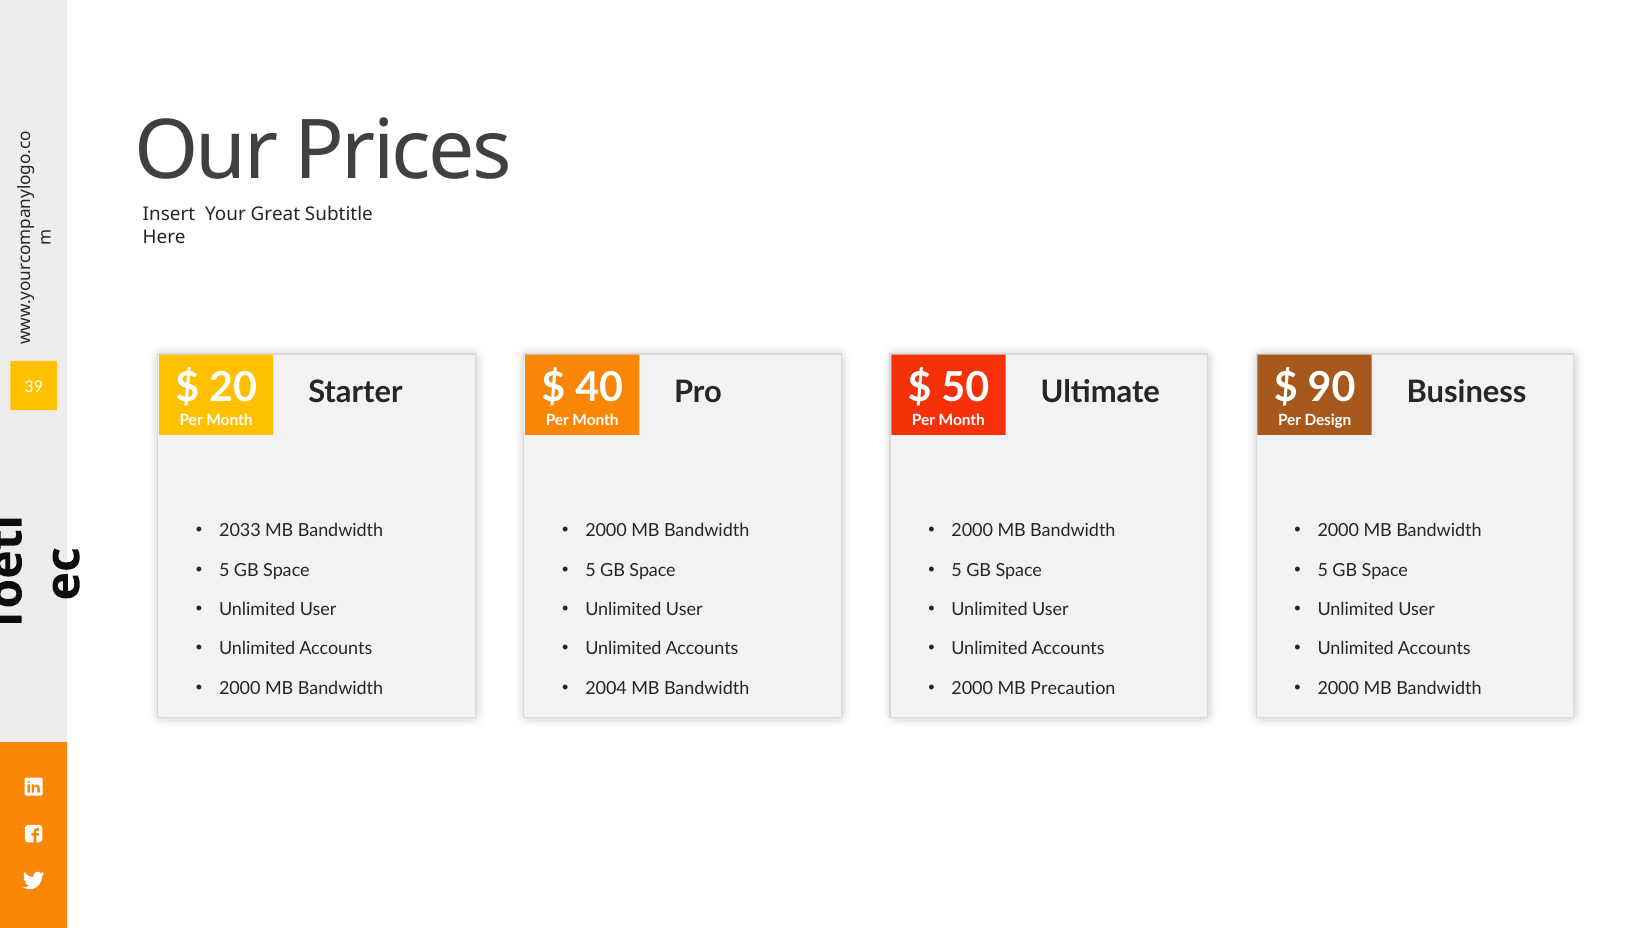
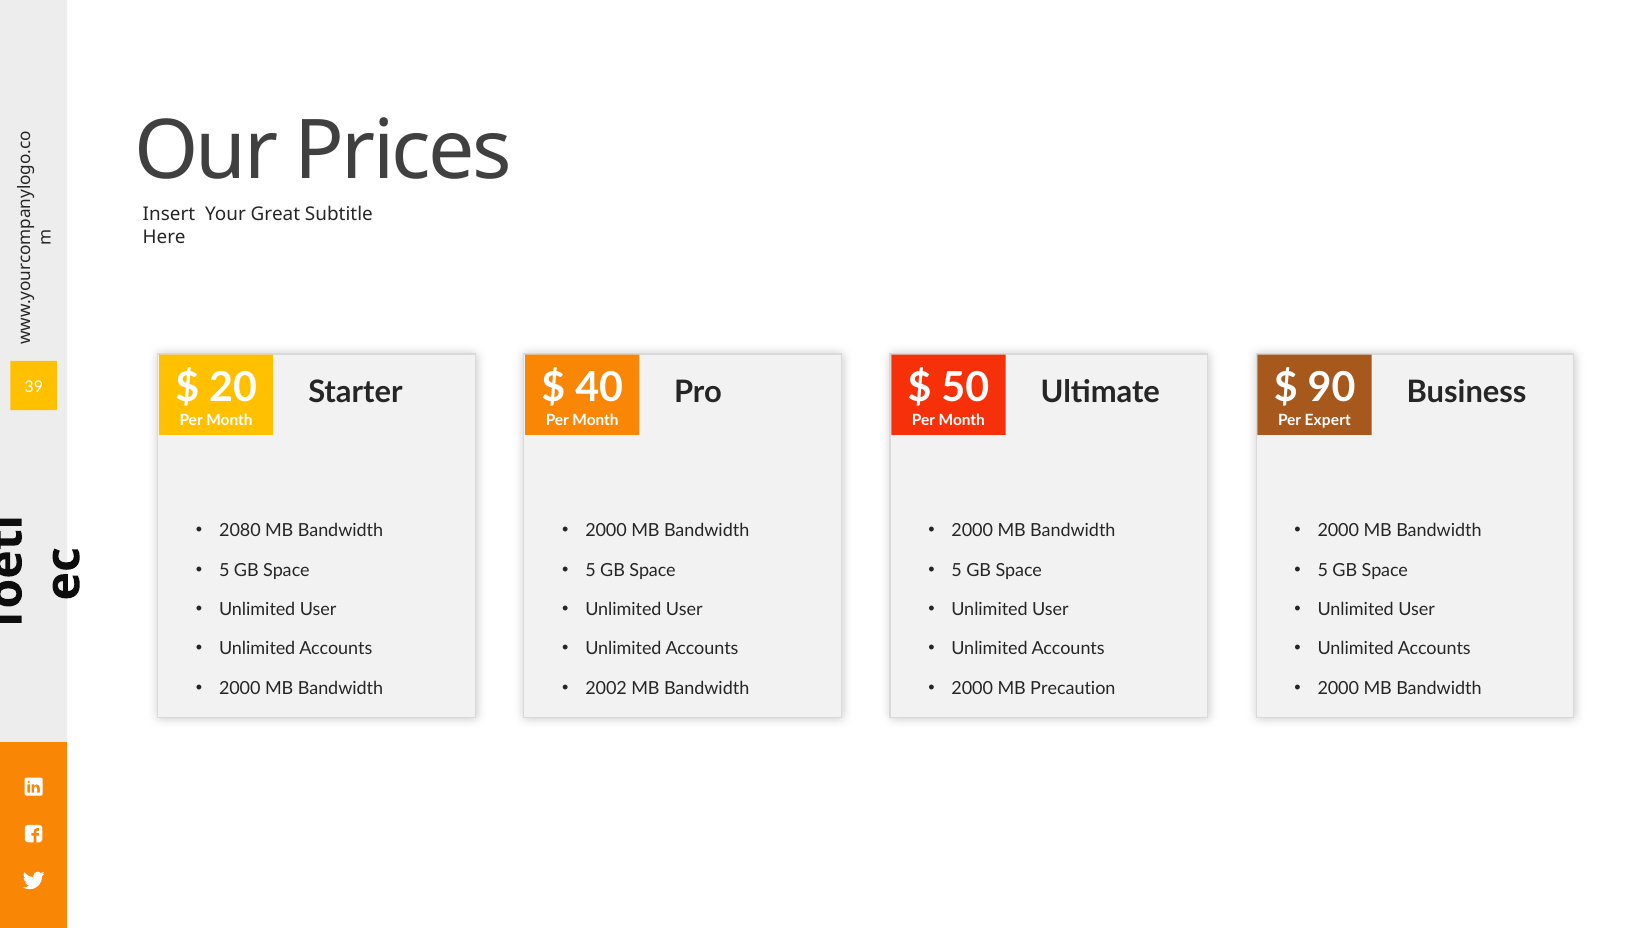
Design: Design -> Expert (1328, 420)
2033: 2033 -> 2080 (240, 531)
2004: 2004 -> 2002 (606, 688)
